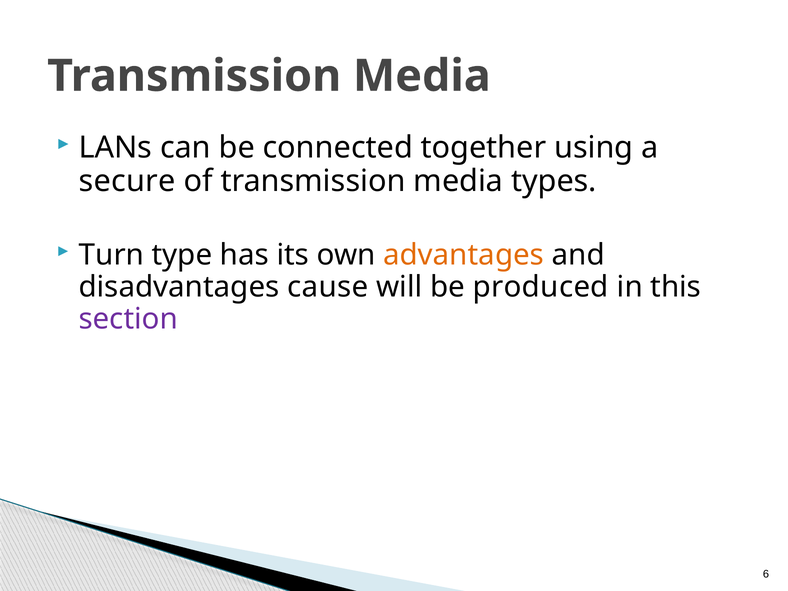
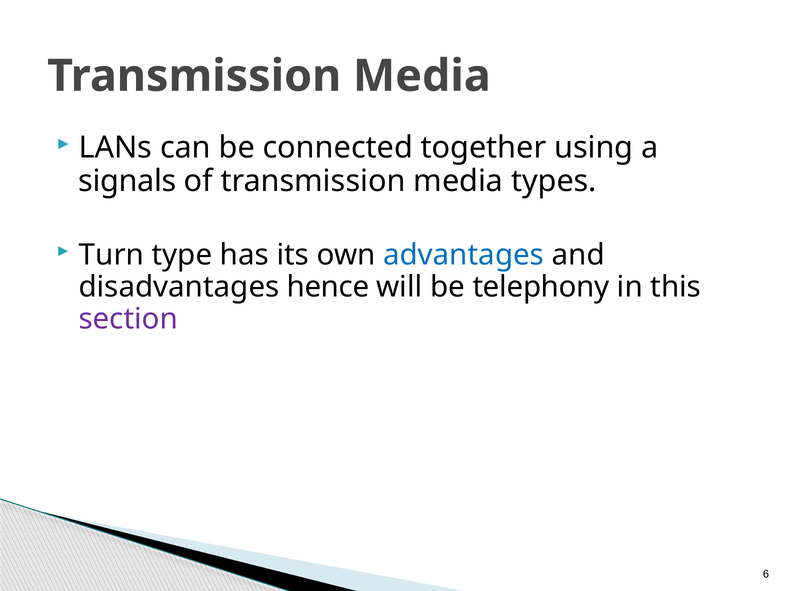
secure: secure -> signals (127, 181)
advantages colour: orange -> blue (464, 255)
cause: cause -> hence (328, 287)
produced: produced -> telephony (541, 287)
